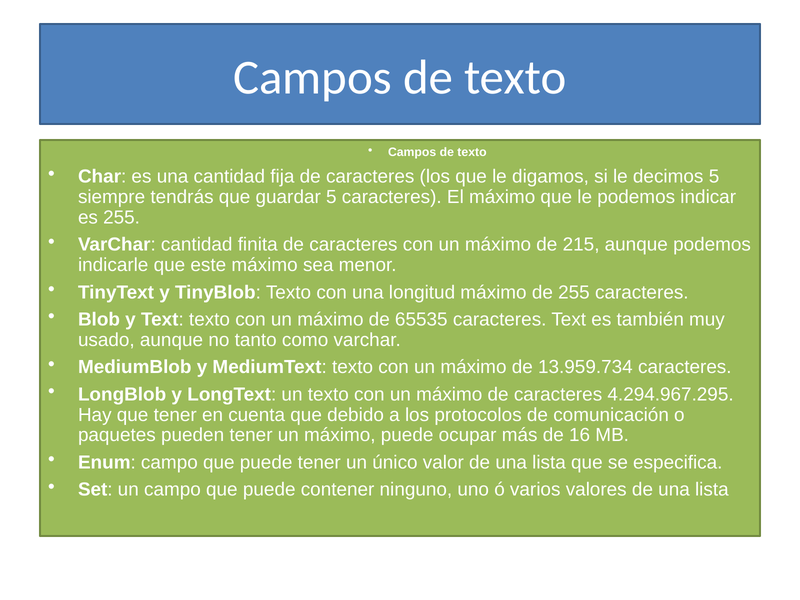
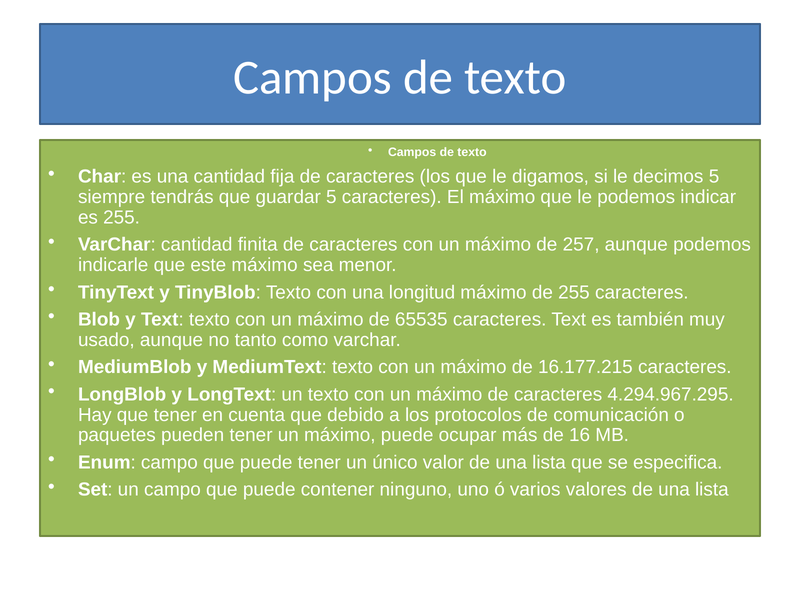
215: 215 -> 257 (581, 245)
13.959.734: 13.959.734 -> 16.177.215 (585, 367)
